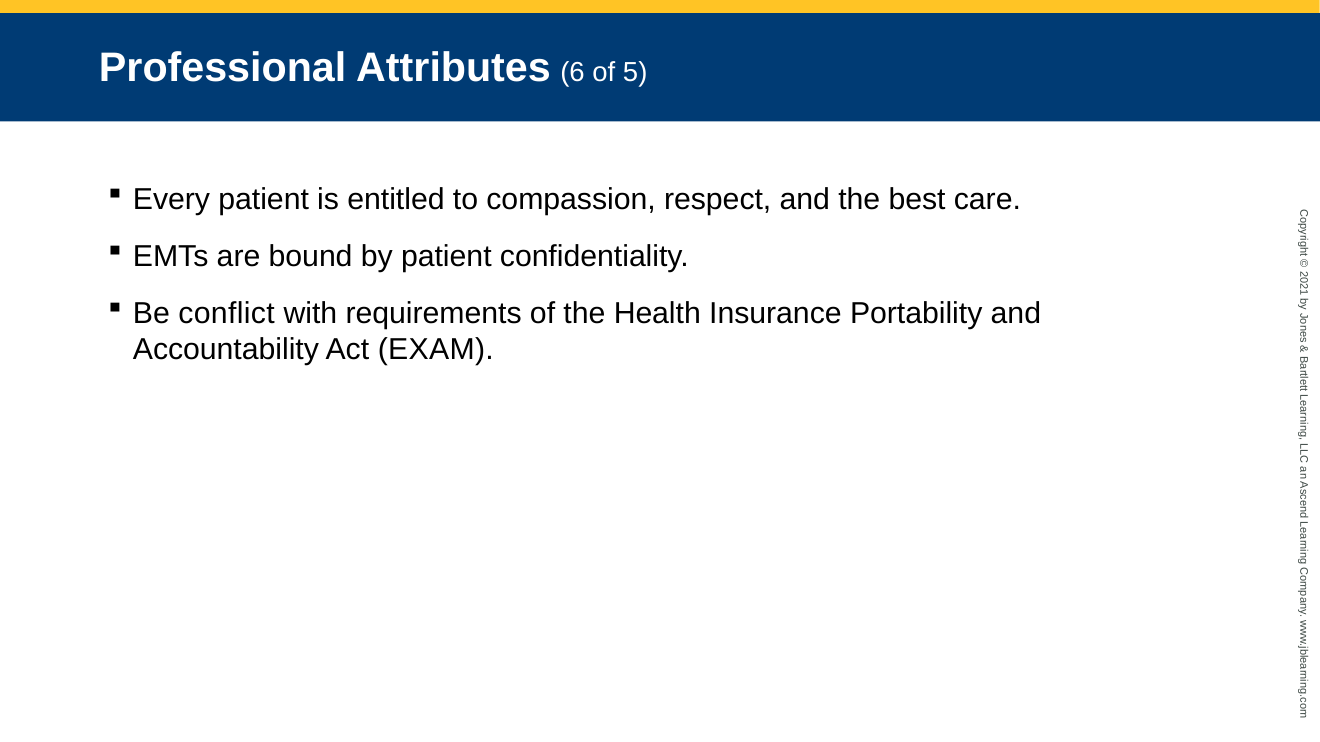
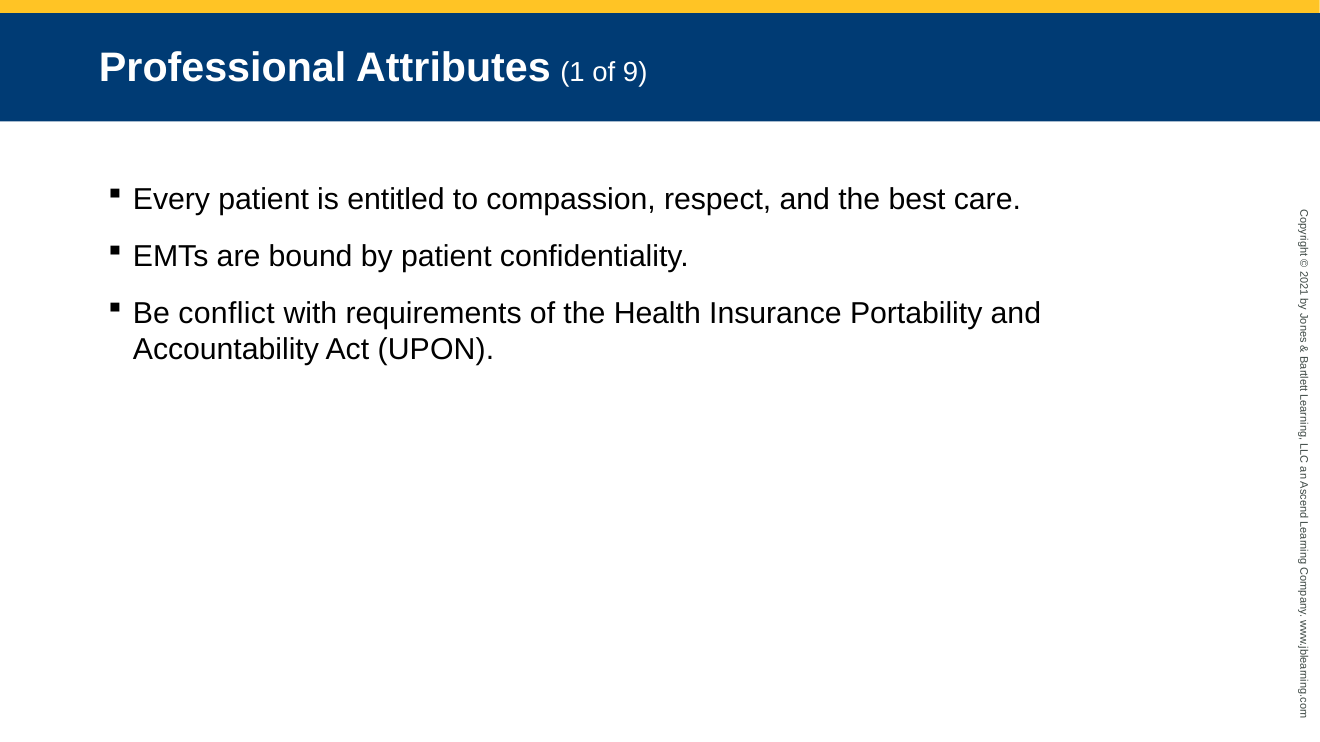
Attributes 6: 6 -> 1 (573, 72)
5: 5 -> 9 (635, 72)
EXAM: EXAM -> UPON (436, 350)
